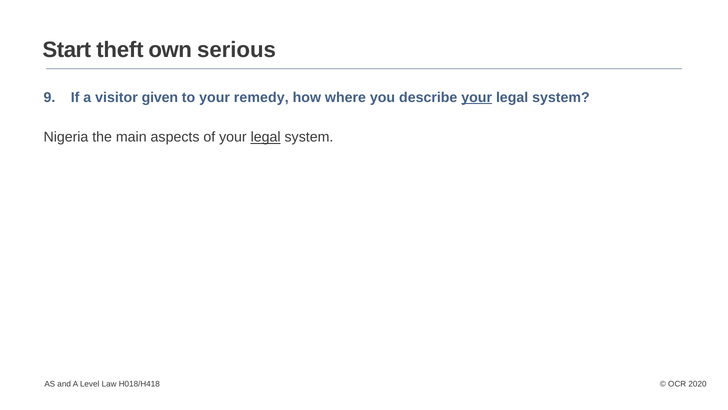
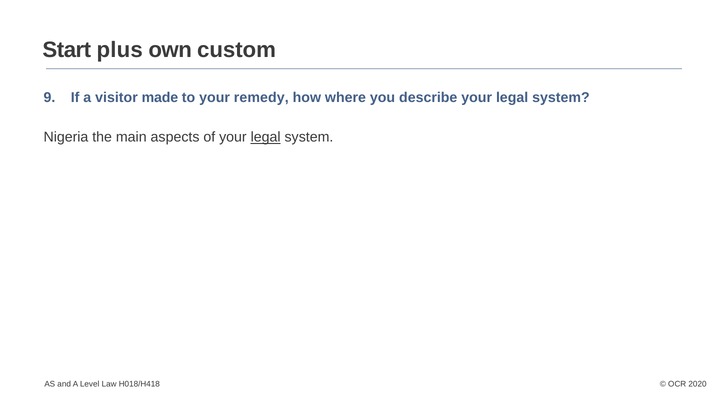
theft: theft -> plus (120, 50)
serious: serious -> custom (237, 50)
given: given -> made (160, 97)
your underline: present -> none (477, 97)
